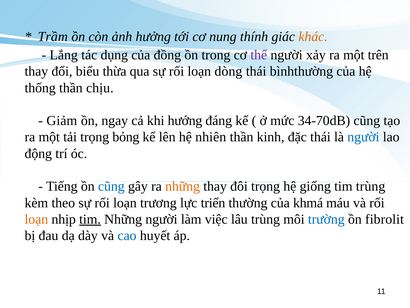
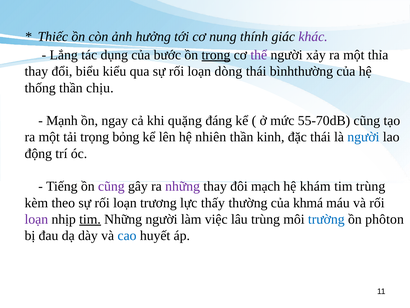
Trầm: Trầm -> Thiếc (53, 37)
khác colour: orange -> purple (313, 37)
đồng: đồng -> bước (167, 55)
trong underline: none -> present (216, 55)
trên: trên -> thỉa (378, 55)
thừa: thừa -> kiểu (115, 71)
Giảm: Giảm -> Mạnh (62, 121)
hướng: hướng -> quặng (185, 121)
34-70dB: 34-70dB -> 55-70dB (324, 121)
cũng colour: blue -> purple (111, 186)
những colour: orange -> purple (183, 186)
đôi trọng: trọng -> mạch (266, 186)
giống: giống -> khám (315, 186)
triển: triển -> thấy (213, 203)
loạn colour: orange -> purple (36, 219)
fibrolit: fibrolit -> phôton (385, 219)
